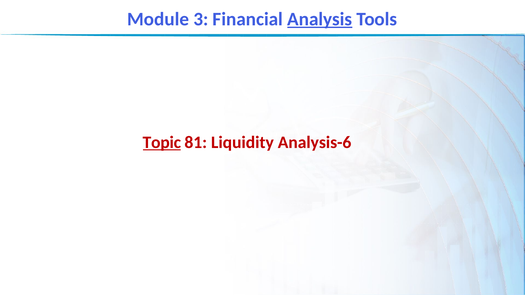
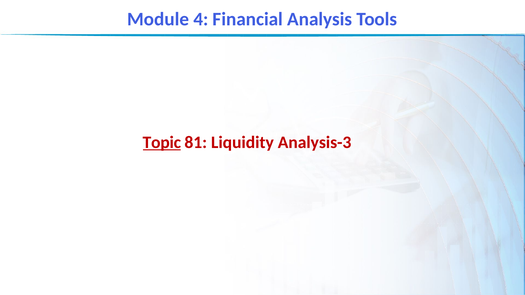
3: 3 -> 4 (201, 19)
Analysis underline: present -> none (320, 19)
Analysis-6: Analysis-6 -> Analysis-3 (315, 142)
